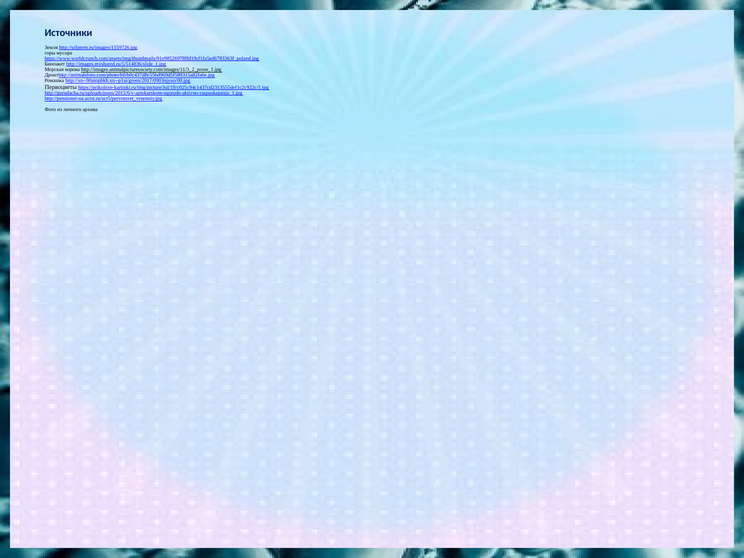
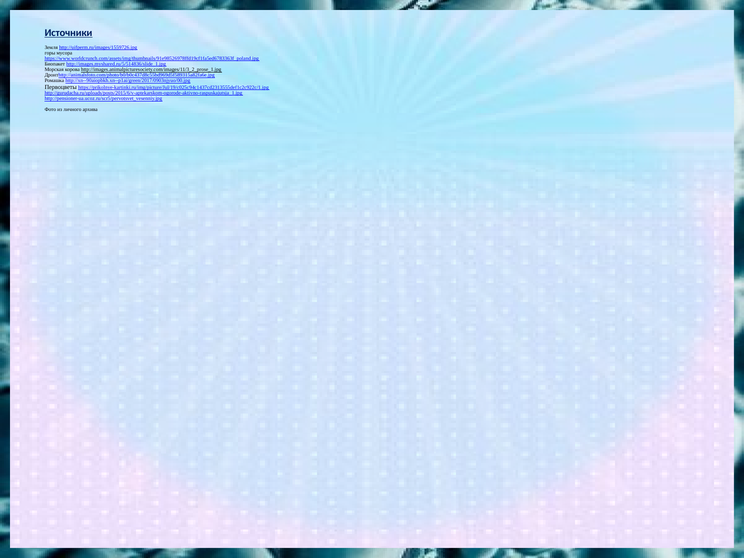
Источники underline: none -> present (68, 33)
